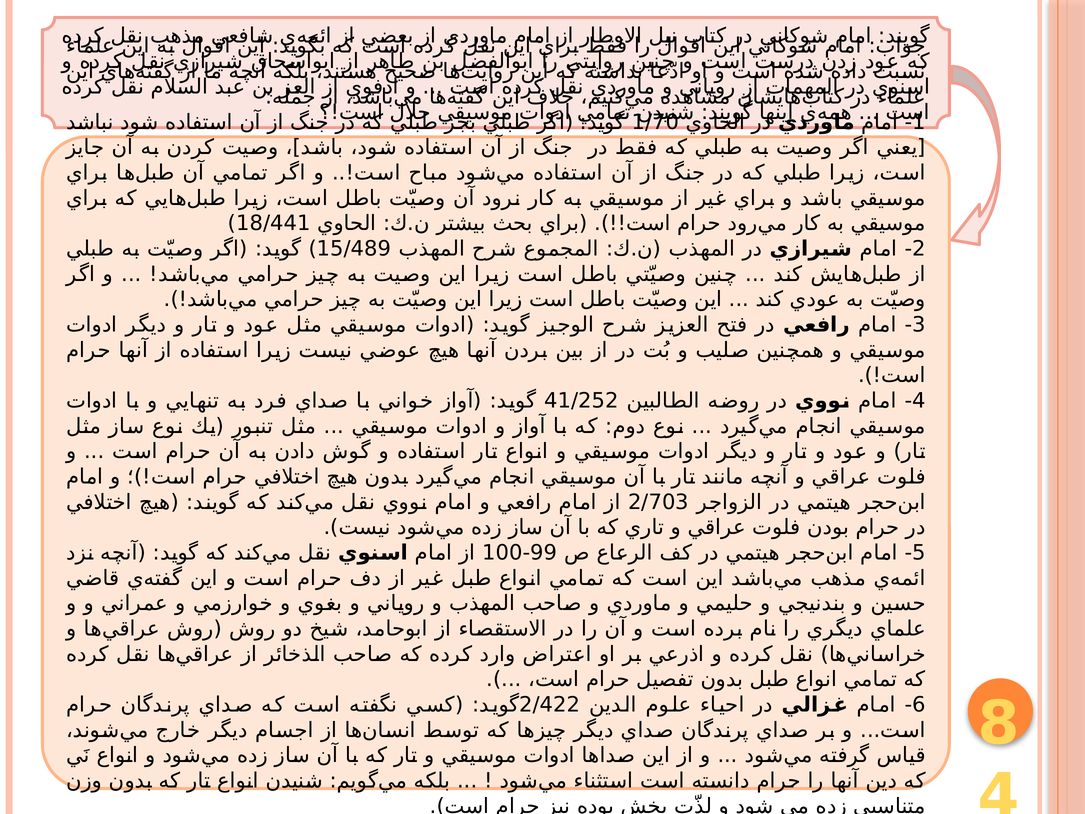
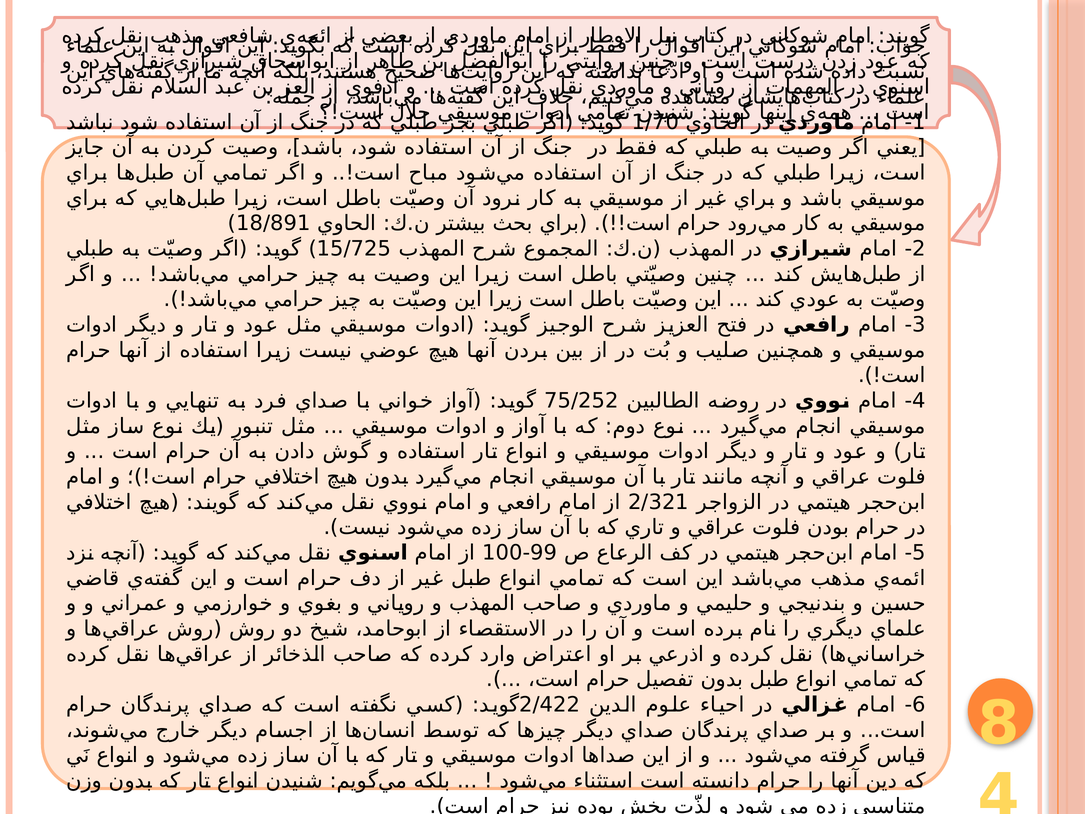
18/441: 18/441 -> 18/891 (273, 223)
15/489: 15/489 -> 15/725 (354, 249)
41/252: 41/252 -> 75/252 (582, 401)
2/703: 2/703 -> 2/321 (658, 502)
